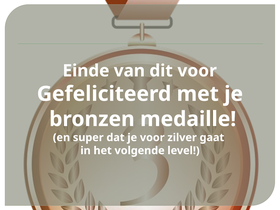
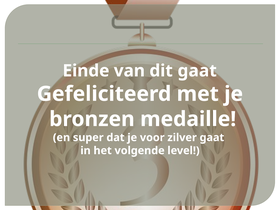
dit voor: voor -> gaat (197, 71)
